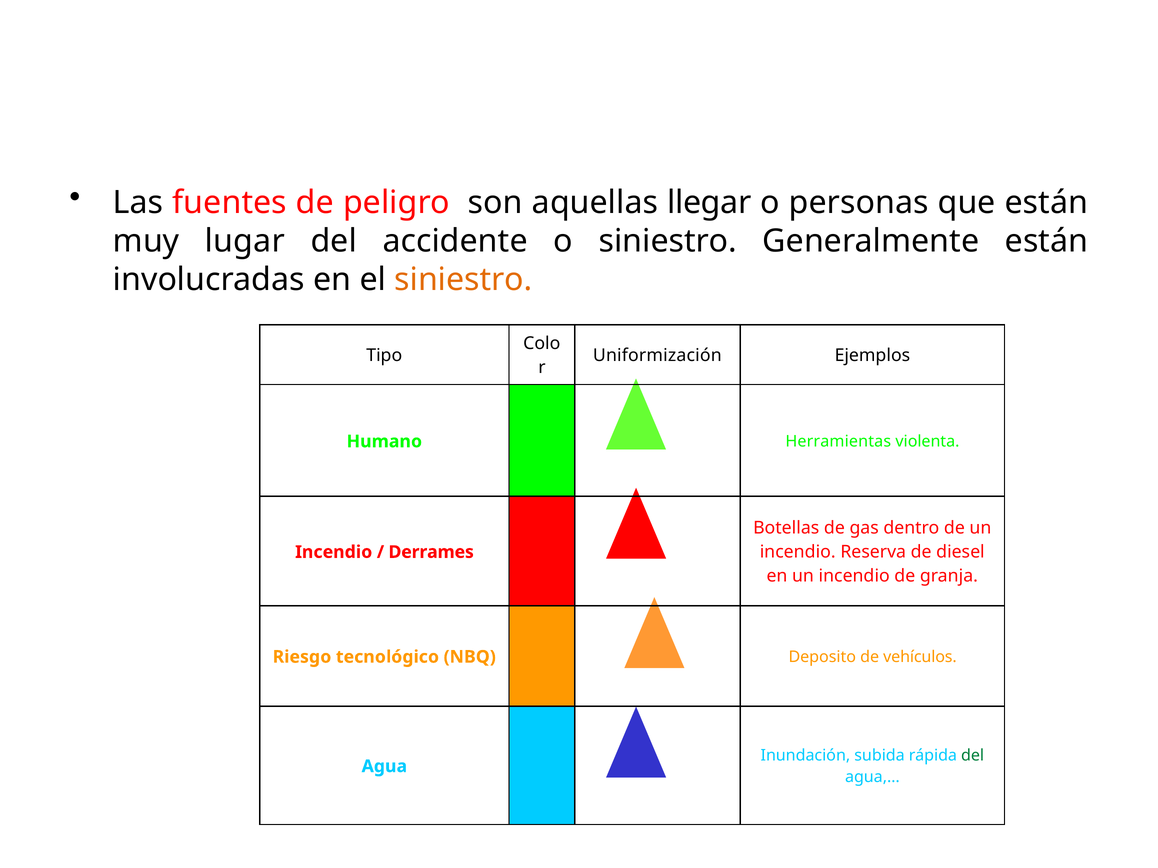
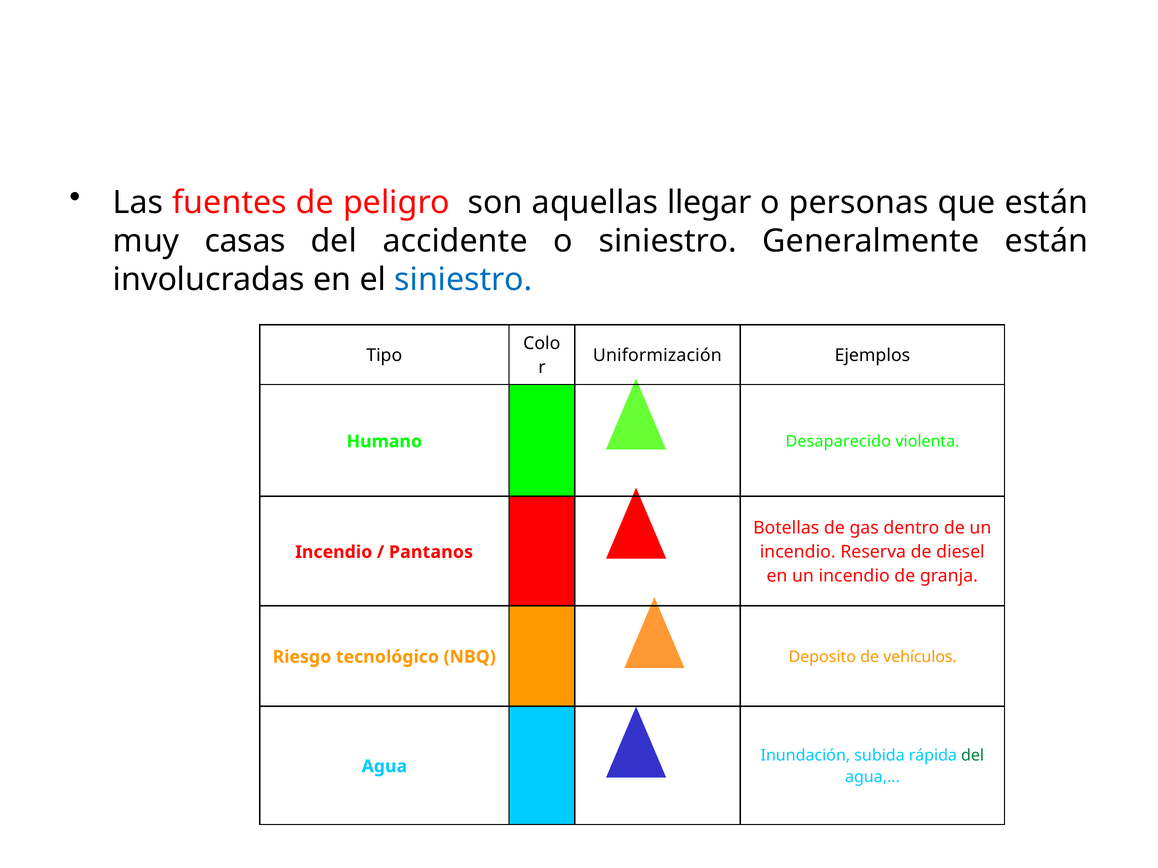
lugar: lugar -> casas (245, 241)
siniestro colour: orange -> blue (463, 280)
Herramientas: Herramientas -> Desaparecido (838, 442)
Derrames: Derrames -> Pantanos (431, 552)
